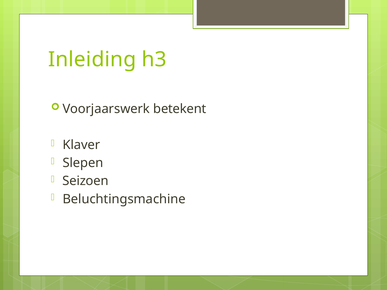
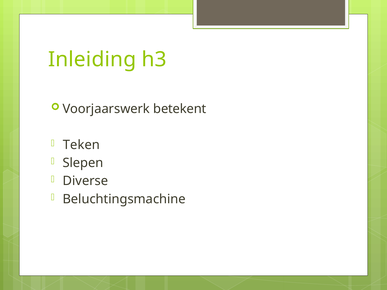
Klaver: Klaver -> Teken (81, 145)
Seizoen: Seizoen -> Diverse (85, 181)
